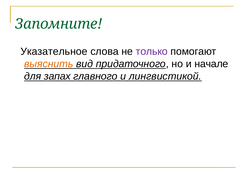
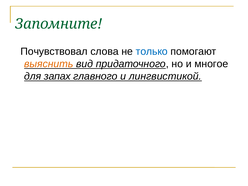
Указательное: Указательное -> Почувствовал (54, 52)
только colour: purple -> blue (152, 52)
начале: начале -> многое (211, 64)
